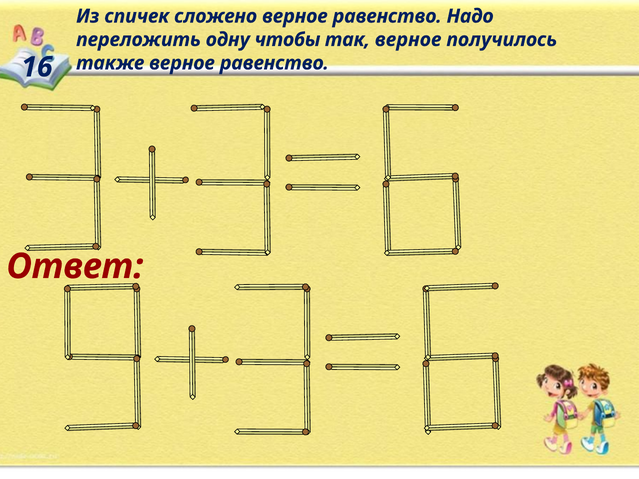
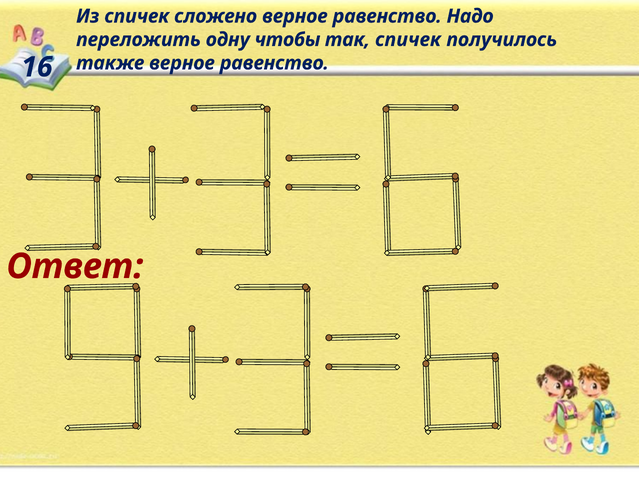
так верное: верное -> спичек (408, 40)
